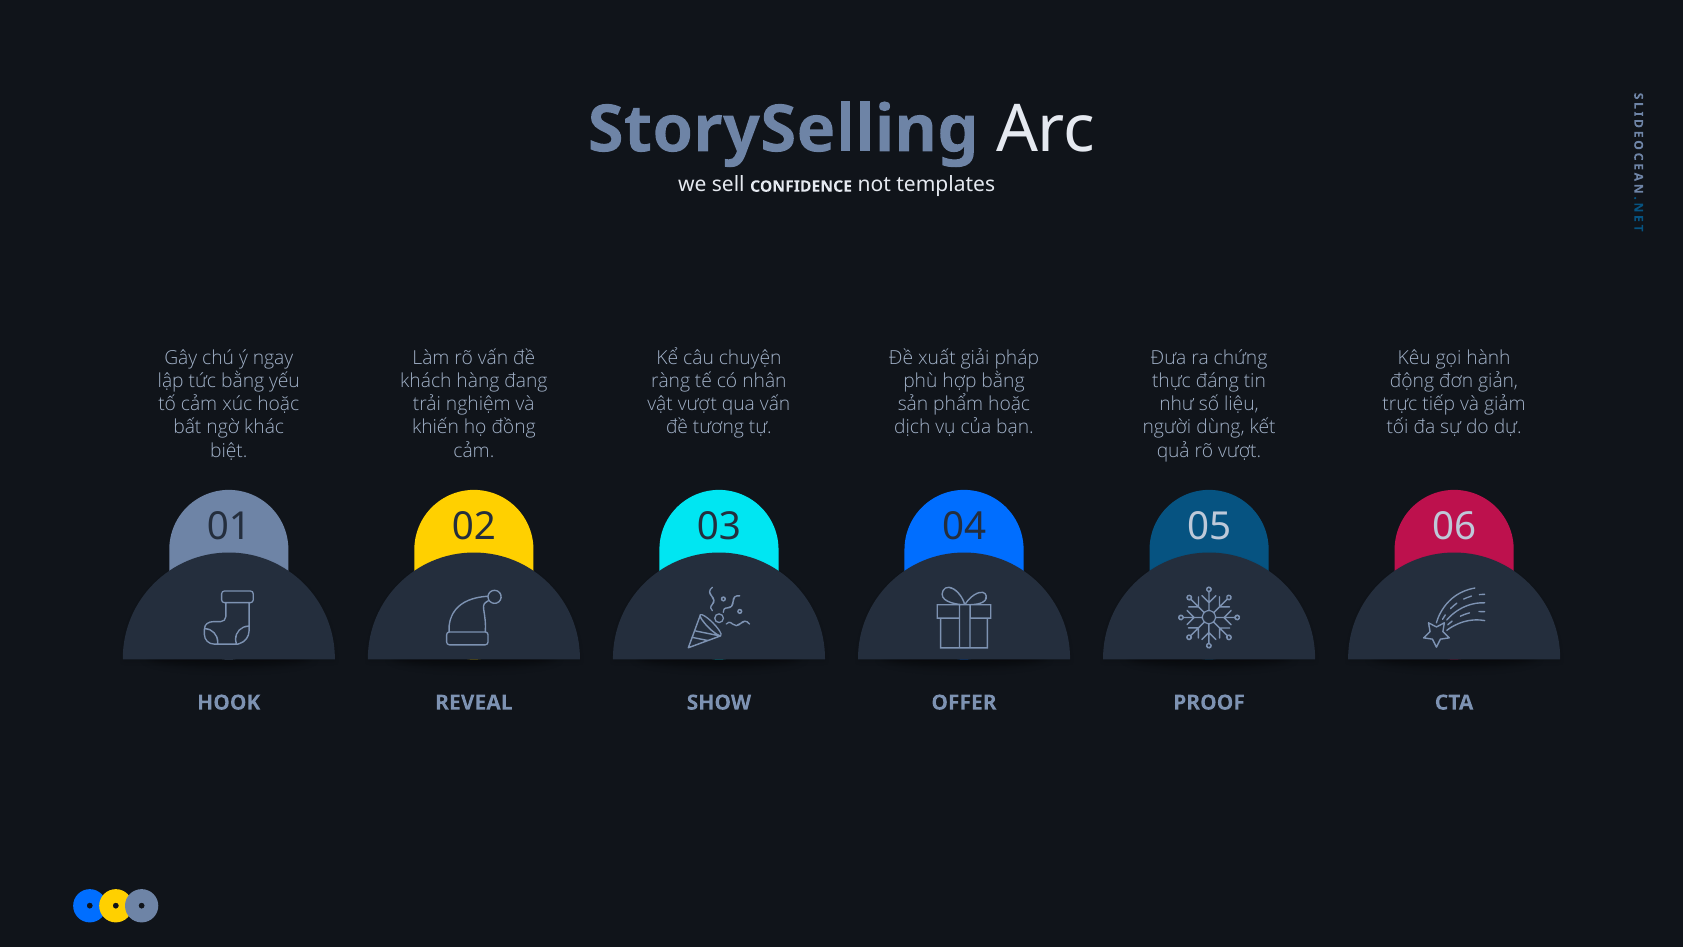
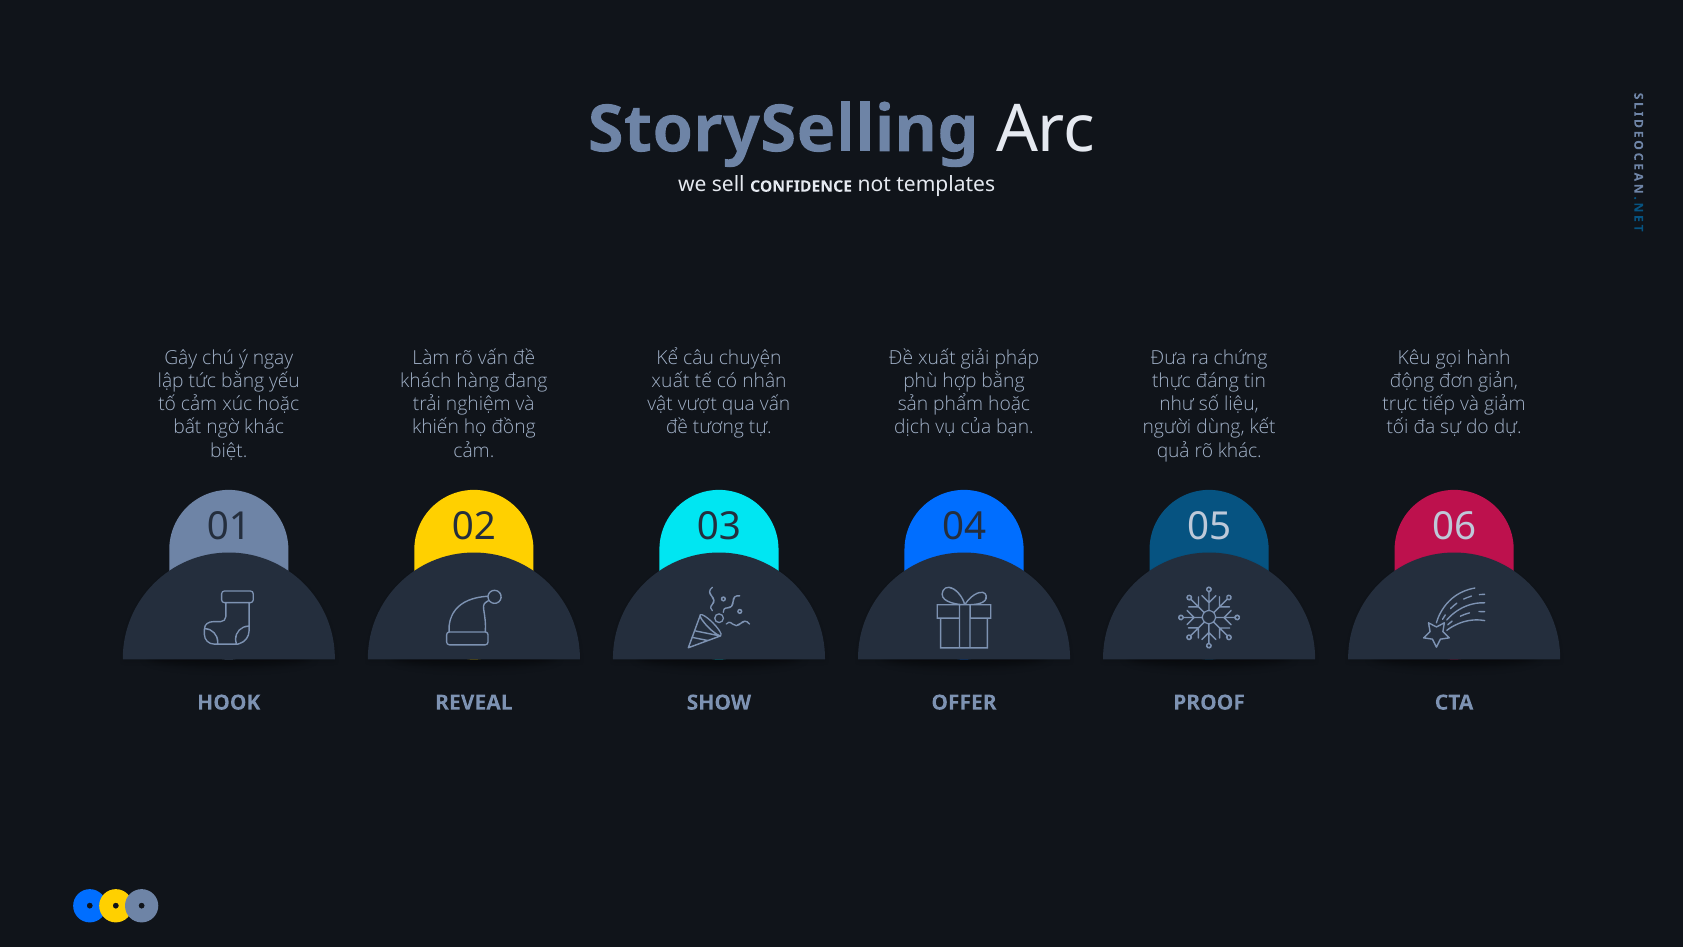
ràng: ràng -> xuất (671, 381)
rõ vượt: vượt -> khác (1240, 451)
